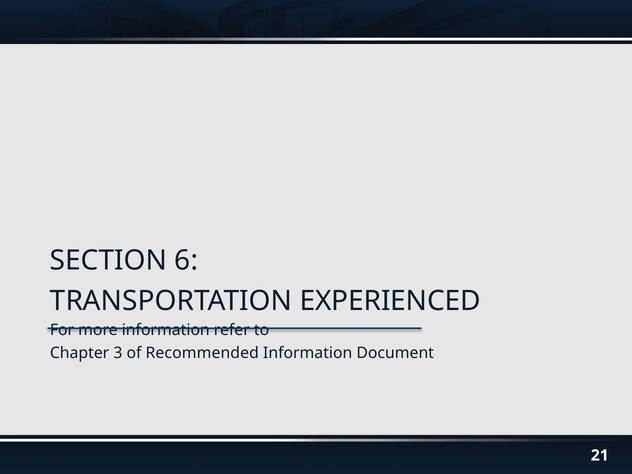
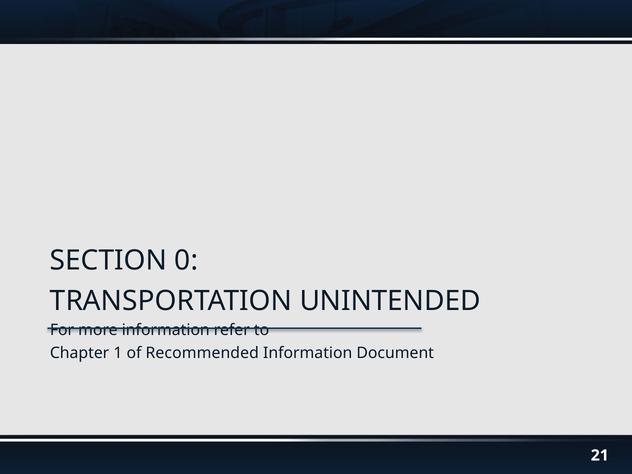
6: 6 -> 0 (186, 260)
EXPERIENCED: EXPERIENCED -> UNINTENDED (390, 301)
3: 3 -> 1 (118, 353)
